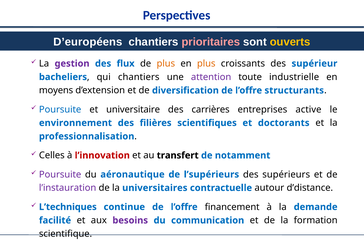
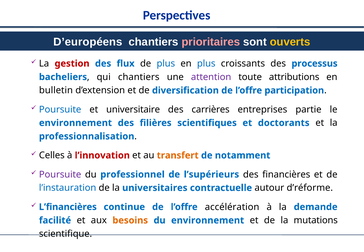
gestion colour: purple -> red (72, 64)
plus colour: orange -> blue (166, 64)
plus colour: orange -> blue (206, 64)
supérieur: supérieur -> processus (315, 64)
industrielle: industrielle -> attributions (294, 77)
moyens: moyens -> bulletin (56, 90)
structurants: structurants -> participation (294, 90)
active: active -> partie (308, 109)
transfert colour: black -> orange (178, 155)
aéronautique: aéronautique -> professionnel (133, 174)
supérieurs: supérieurs -> financières (286, 174)
l’instauration colour: purple -> blue (68, 188)
d’distance: d’distance -> d’réforme (310, 188)
L’techniques: L’techniques -> L’financières (68, 207)
financement: financement -> accélération (232, 207)
besoins colour: purple -> orange (130, 220)
du communication: communication -> environnement (208, 220)
formation: formation -> mutations (316, 220)
